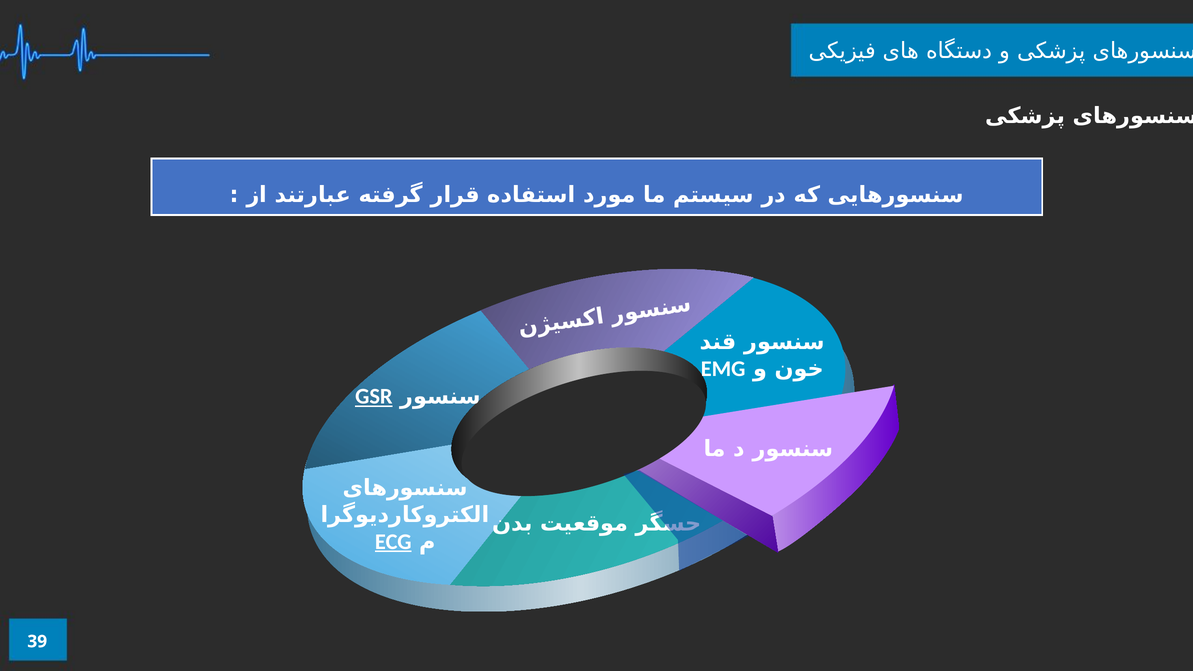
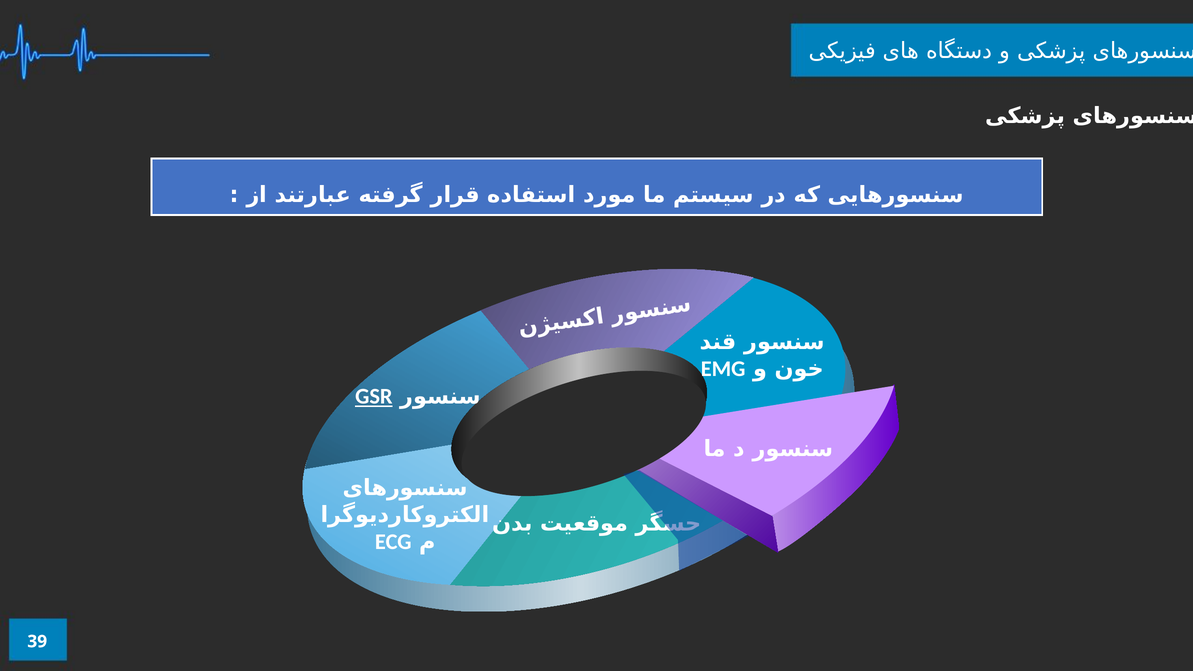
ECG underline: present -> none (393, 542)
